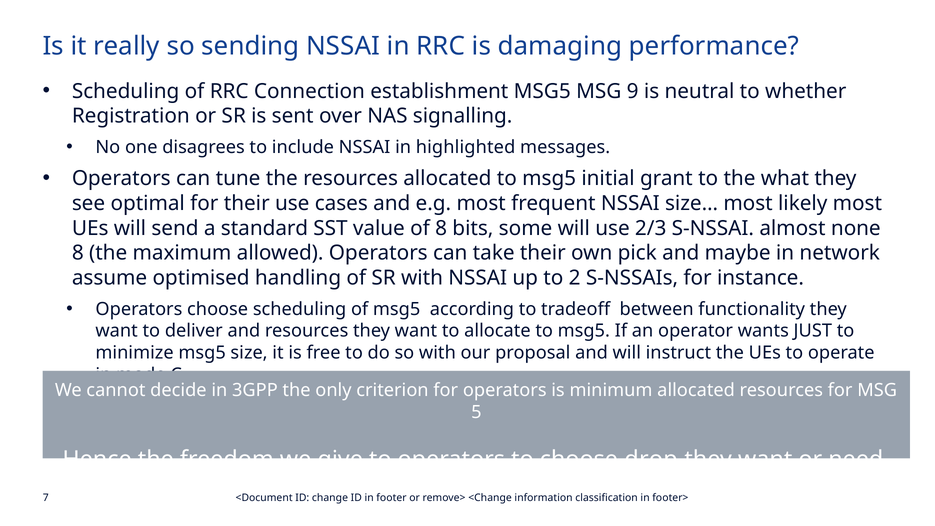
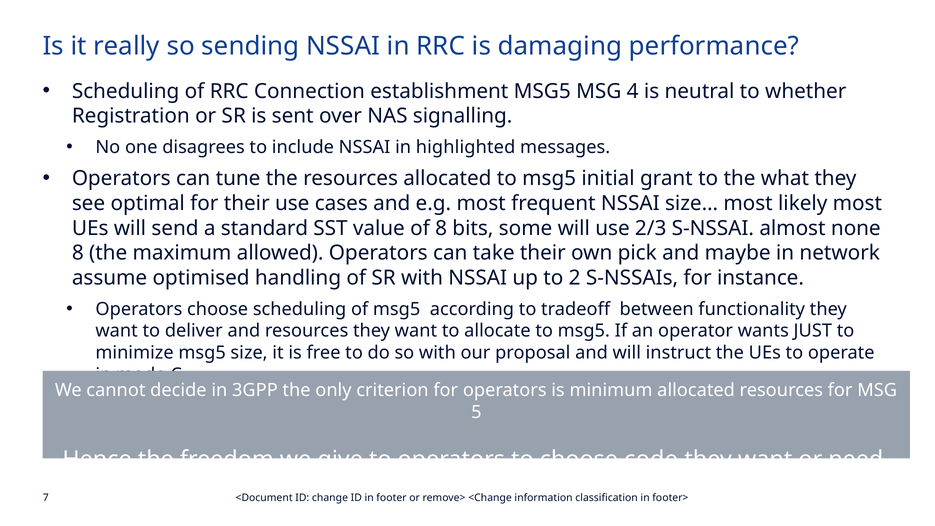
9: 9 -> 4 (633, 91)
drop: drop -> code (651, 459)
